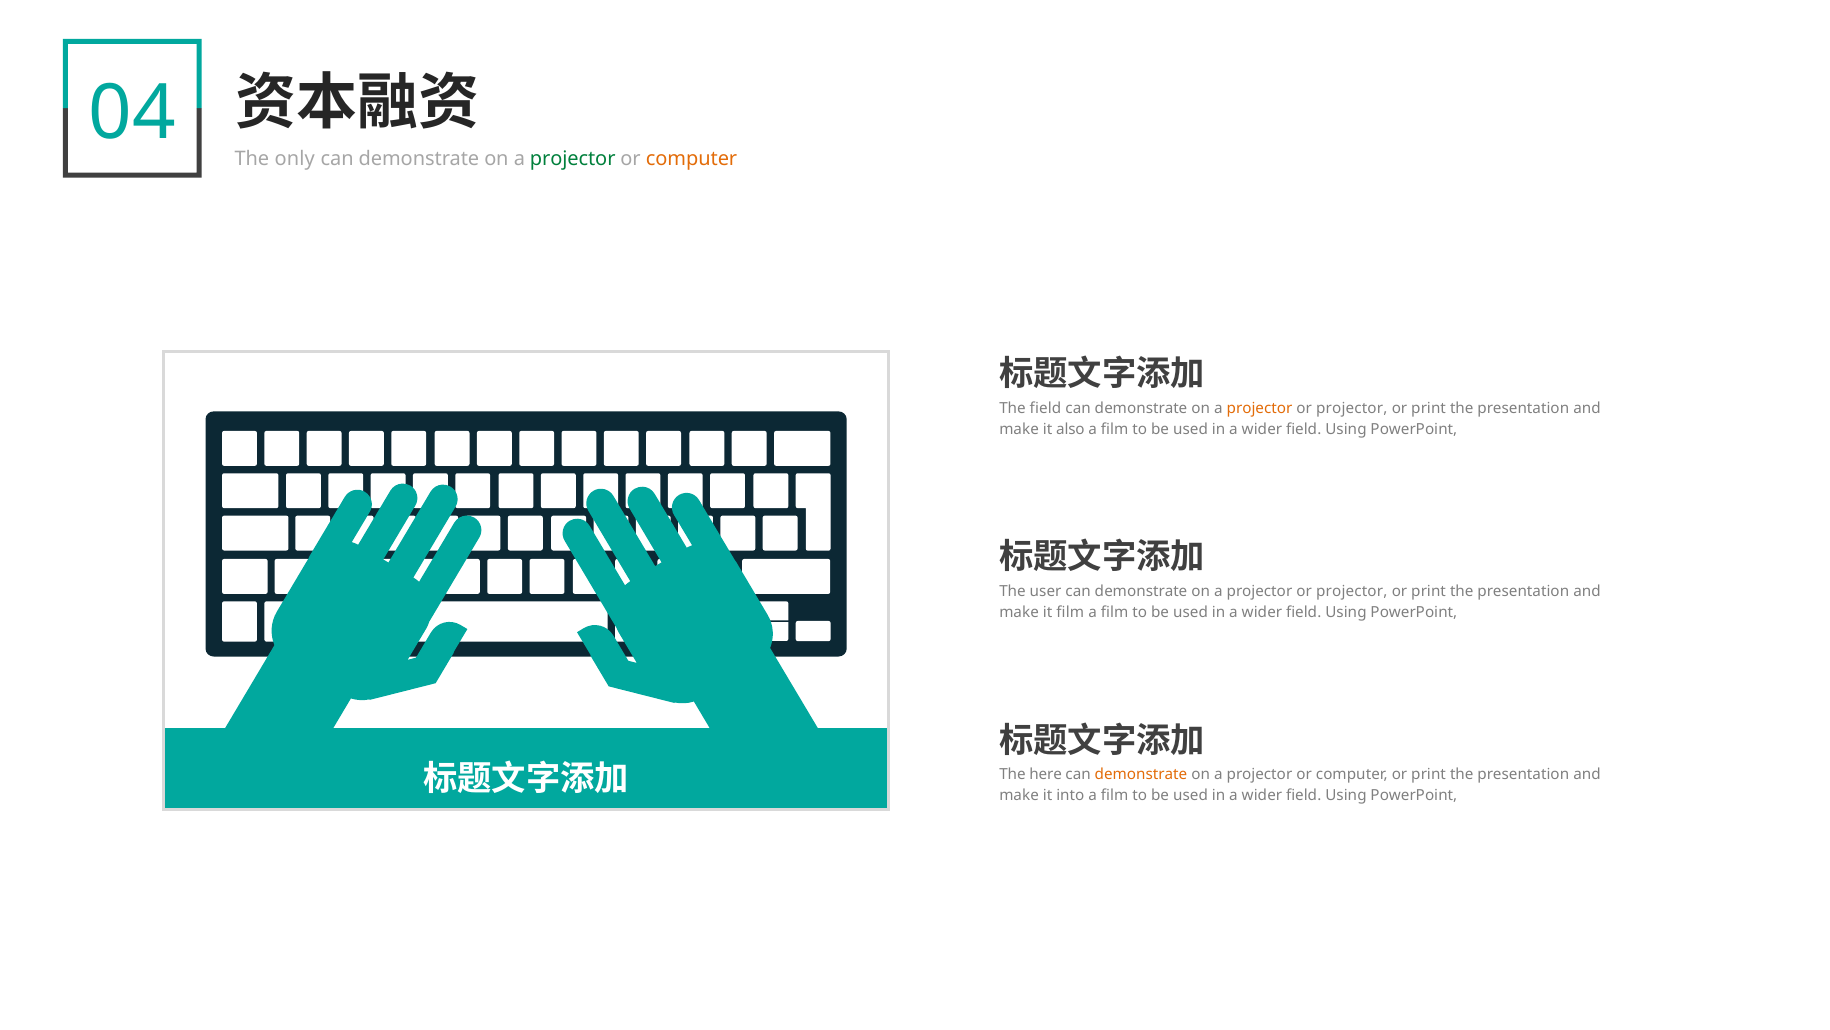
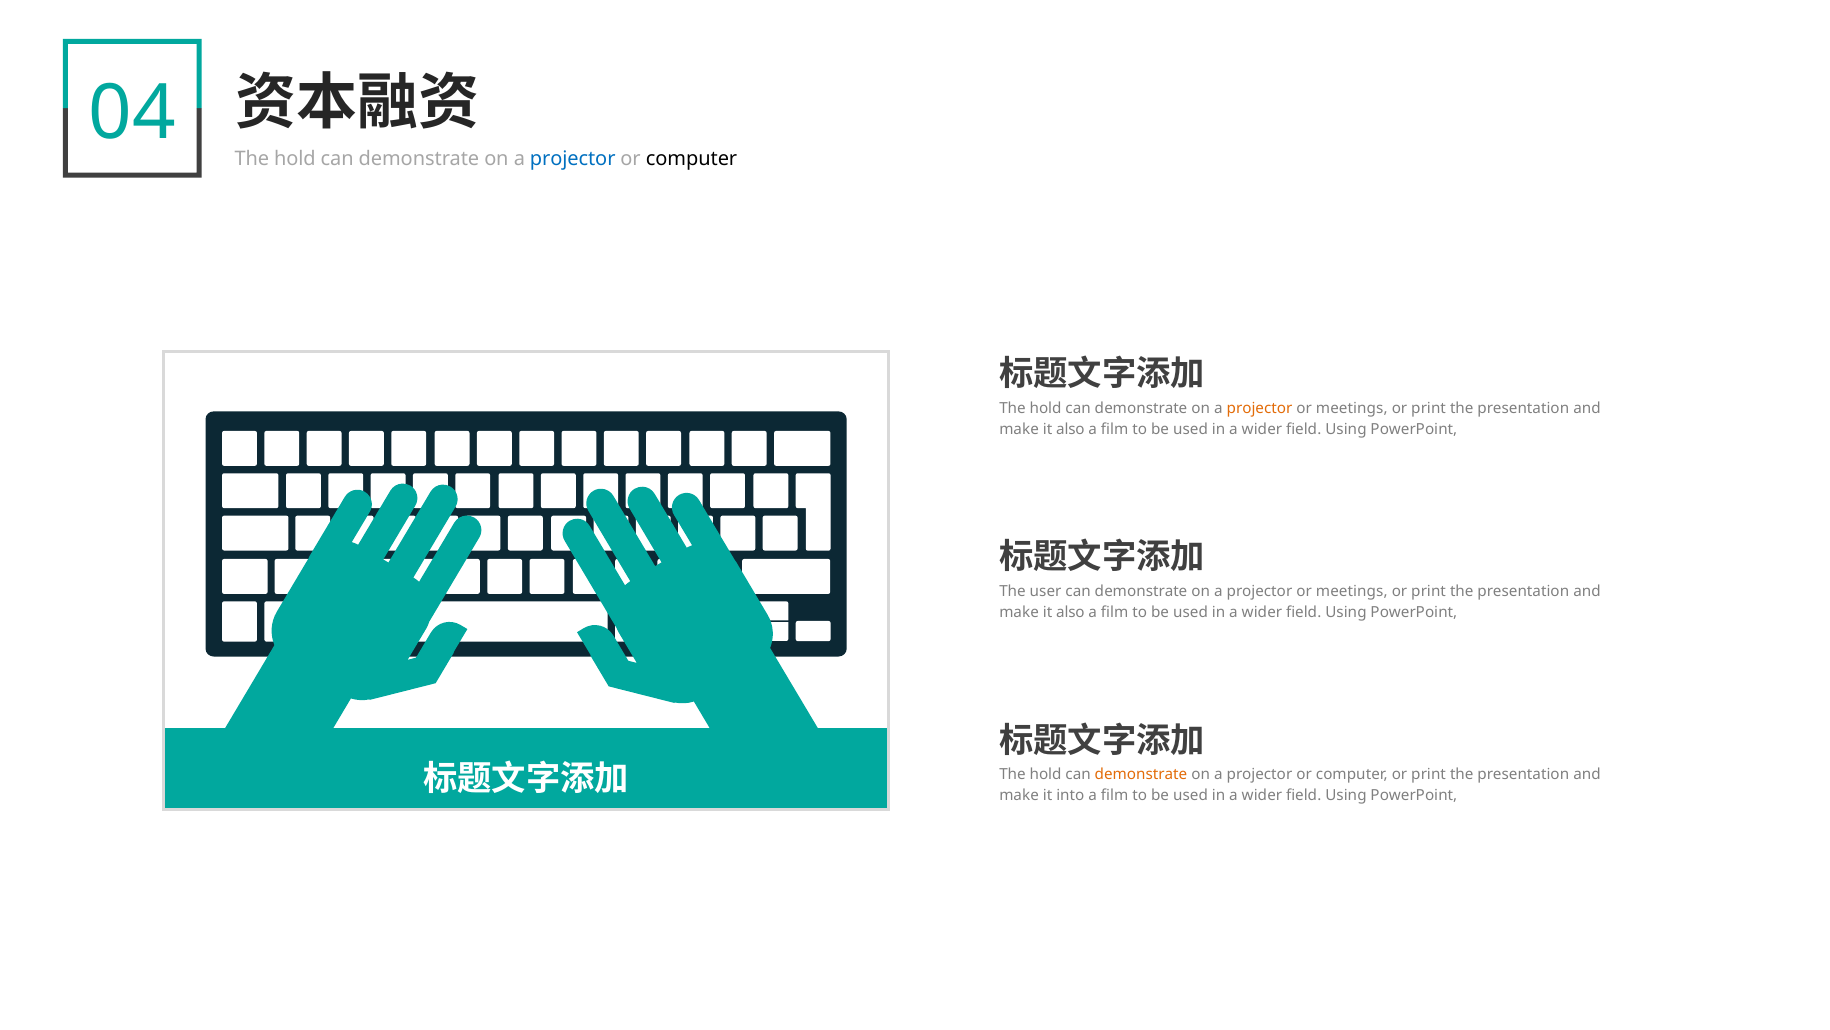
only: only -> hold (295, 158)
projector colour: green -> blue (573, 158)
computer colour: orange -> black (692, 158)
field: field -> hold (1046, 408)
projector: projector -> meetings (1352, 408)
projector: projector -> meetings (1352, 591)
film: film -> also (1070, 612)
here: here -> hold (1046, 774)
